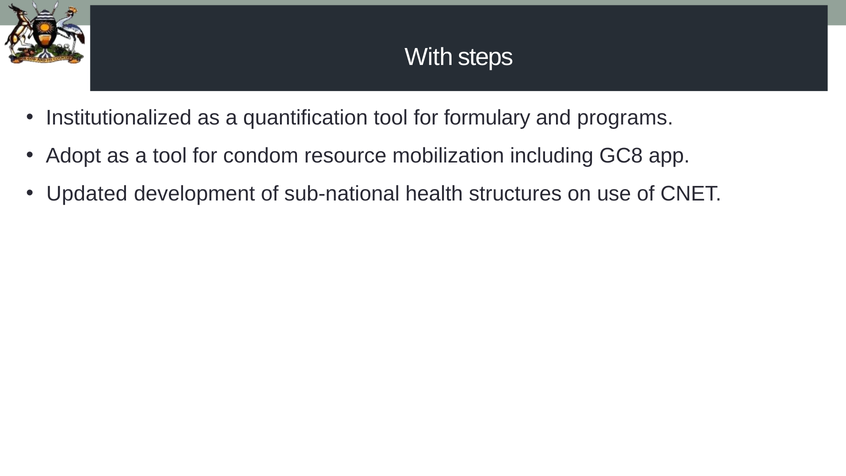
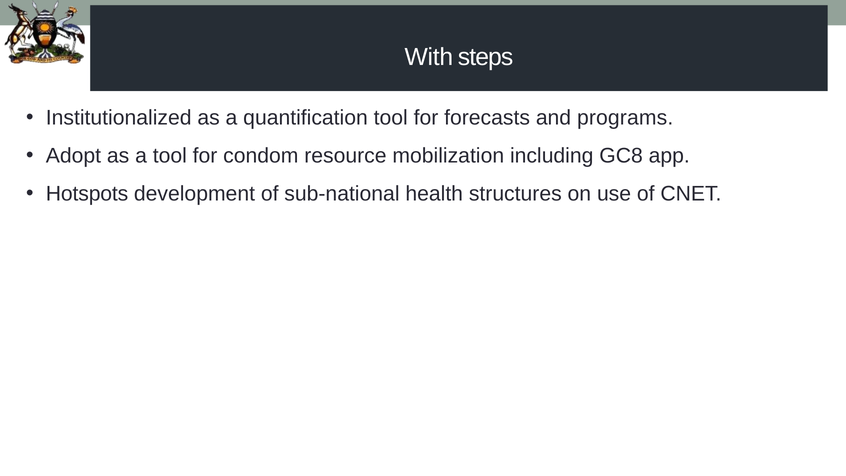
formulary: formulary -> forecasts (487, 118)
Updated: Updated -> Hotspots (87, 194)
